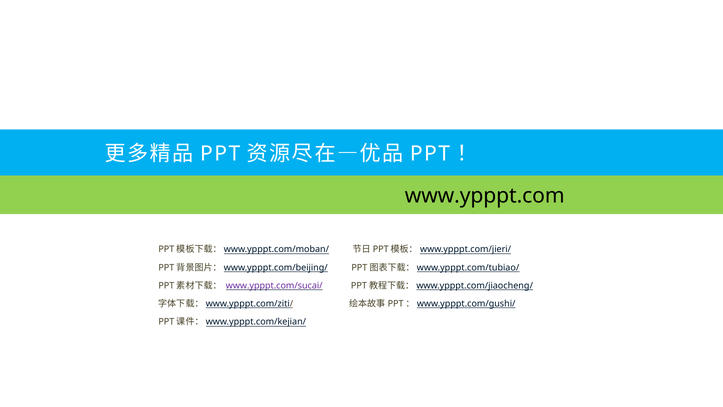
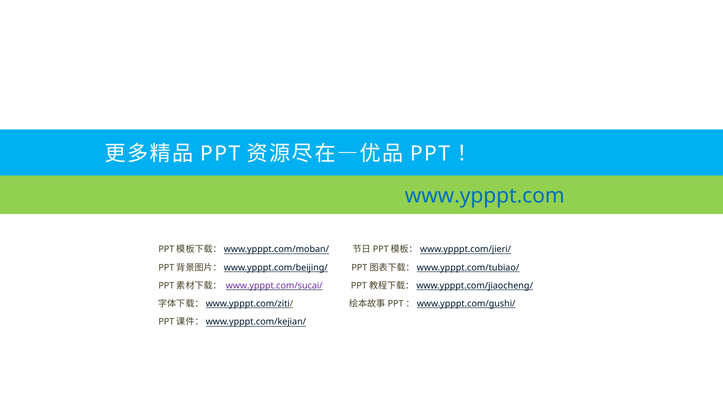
www.ypppt.com colour: black -> blue (485, 196)
